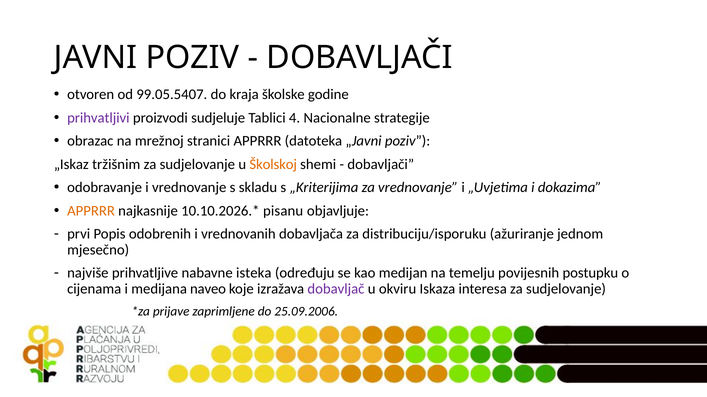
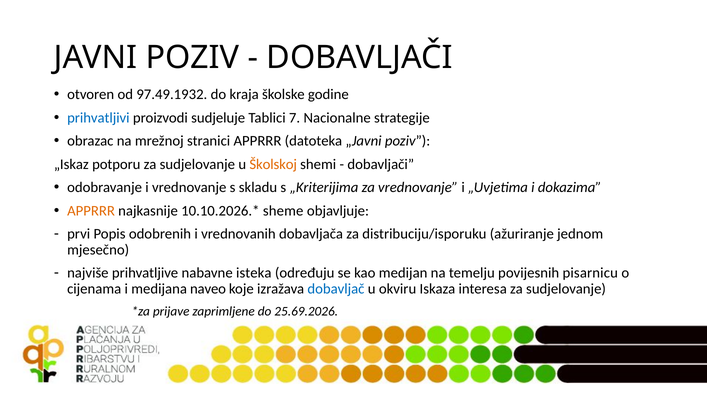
99.05.5407: 99.05.5407 -> 97.49.1932 (172, 95)
prihvatljivi colour: purple -> blue (98, 118)
4: 4 -> 7 (295, 118)
tržišnim: tržišnim -> potporu (116, 164)
pisanu: pisanu -> sheme (283, 211)
postupku: postupku -> pisarnicu (590, 273)
dobavljač colour: purple -> blue (336, 289)
25.09.2006: 25.09.2006 -> 25.69.2026 (306, 312)
